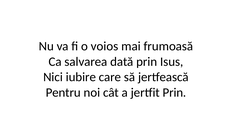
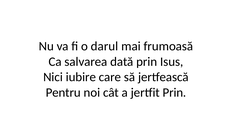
voios: voios -> darul (105, 46)
